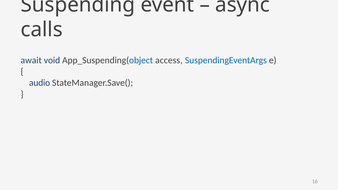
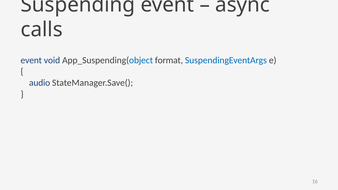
await: await -> event (31, 60)
access: access -> format (169, 60)
